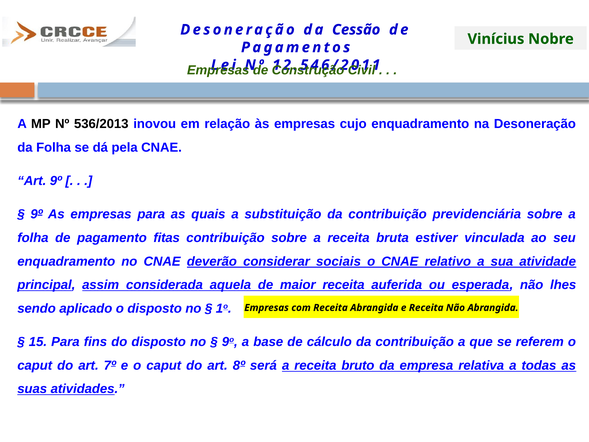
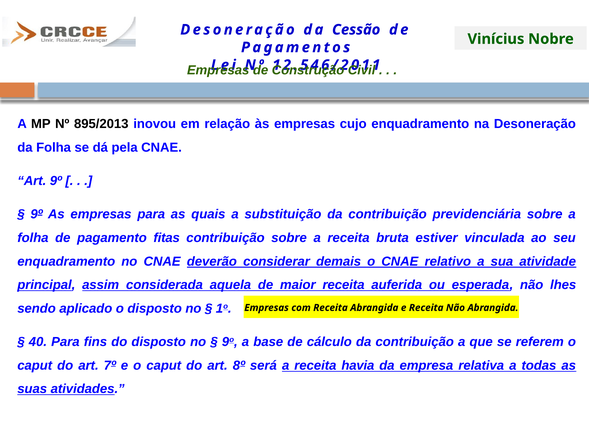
536/2013: 536/2013 -> 895/2013 (101, 124)
sociais: sociais -> demais (339, 261)
15: 15 -> 40 (38, 342)
bruto: bruto -> havia (358, 365)
